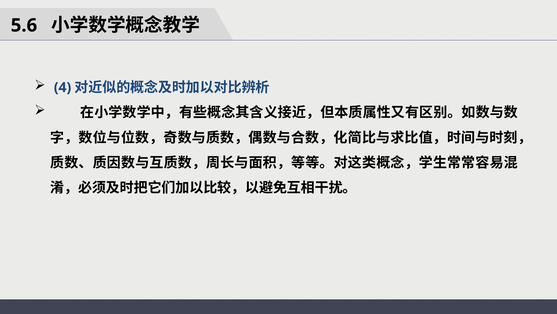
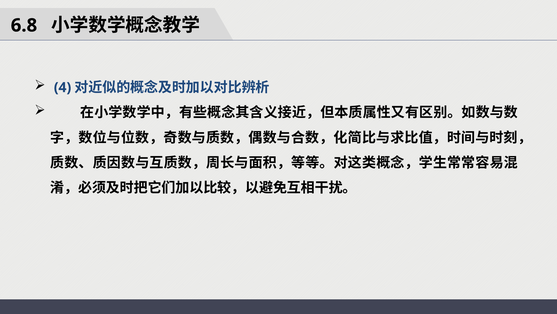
5.6: 5.6 -> 6.8 (24, 25)
